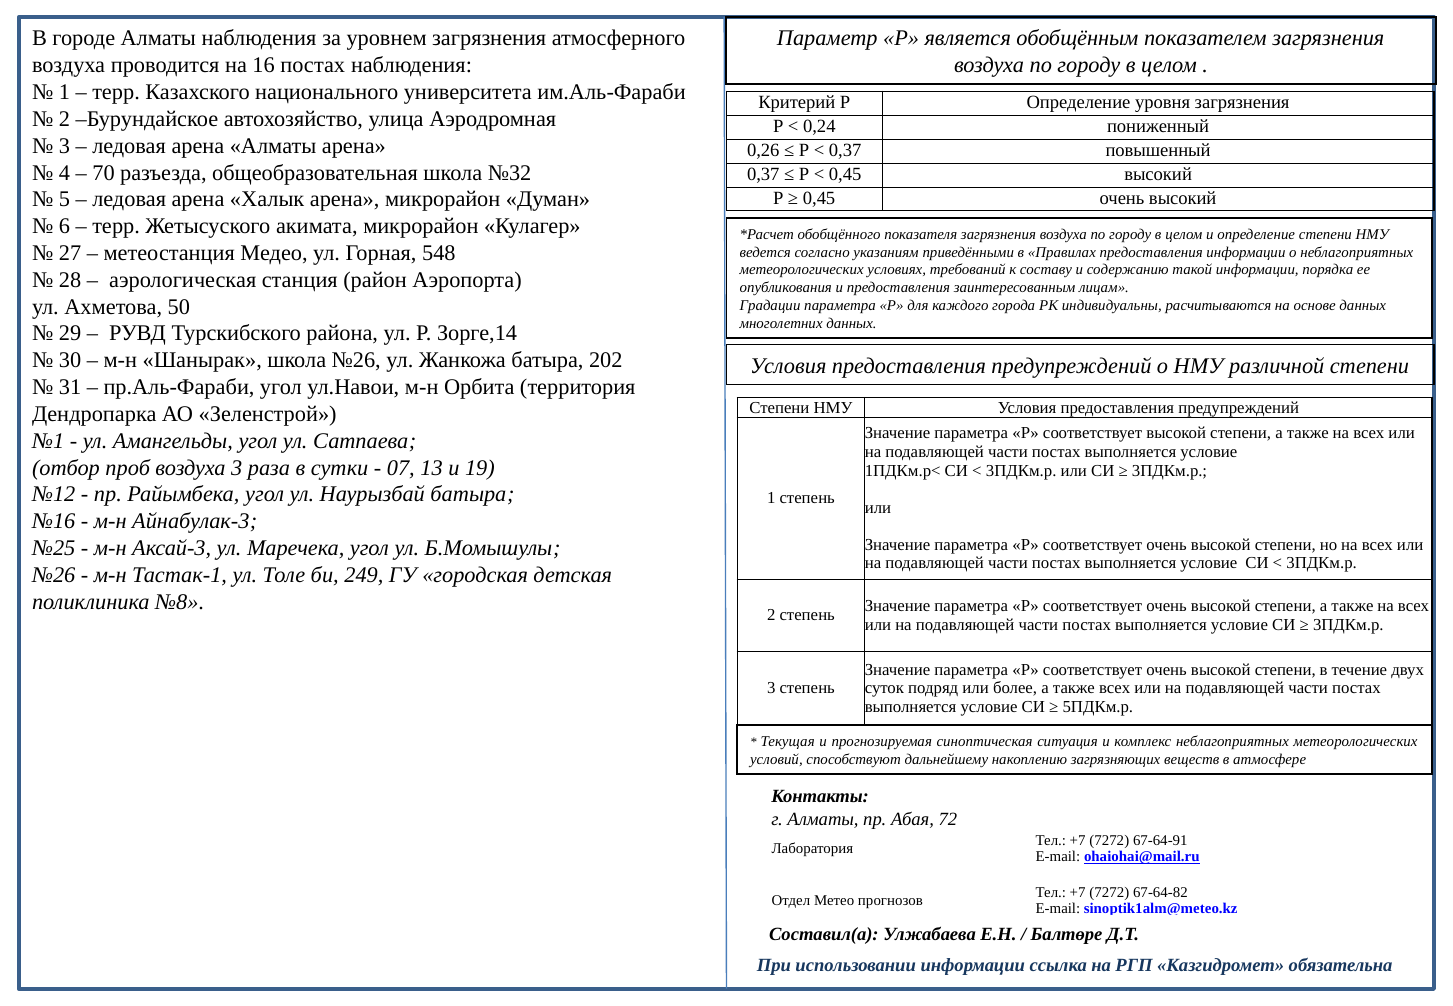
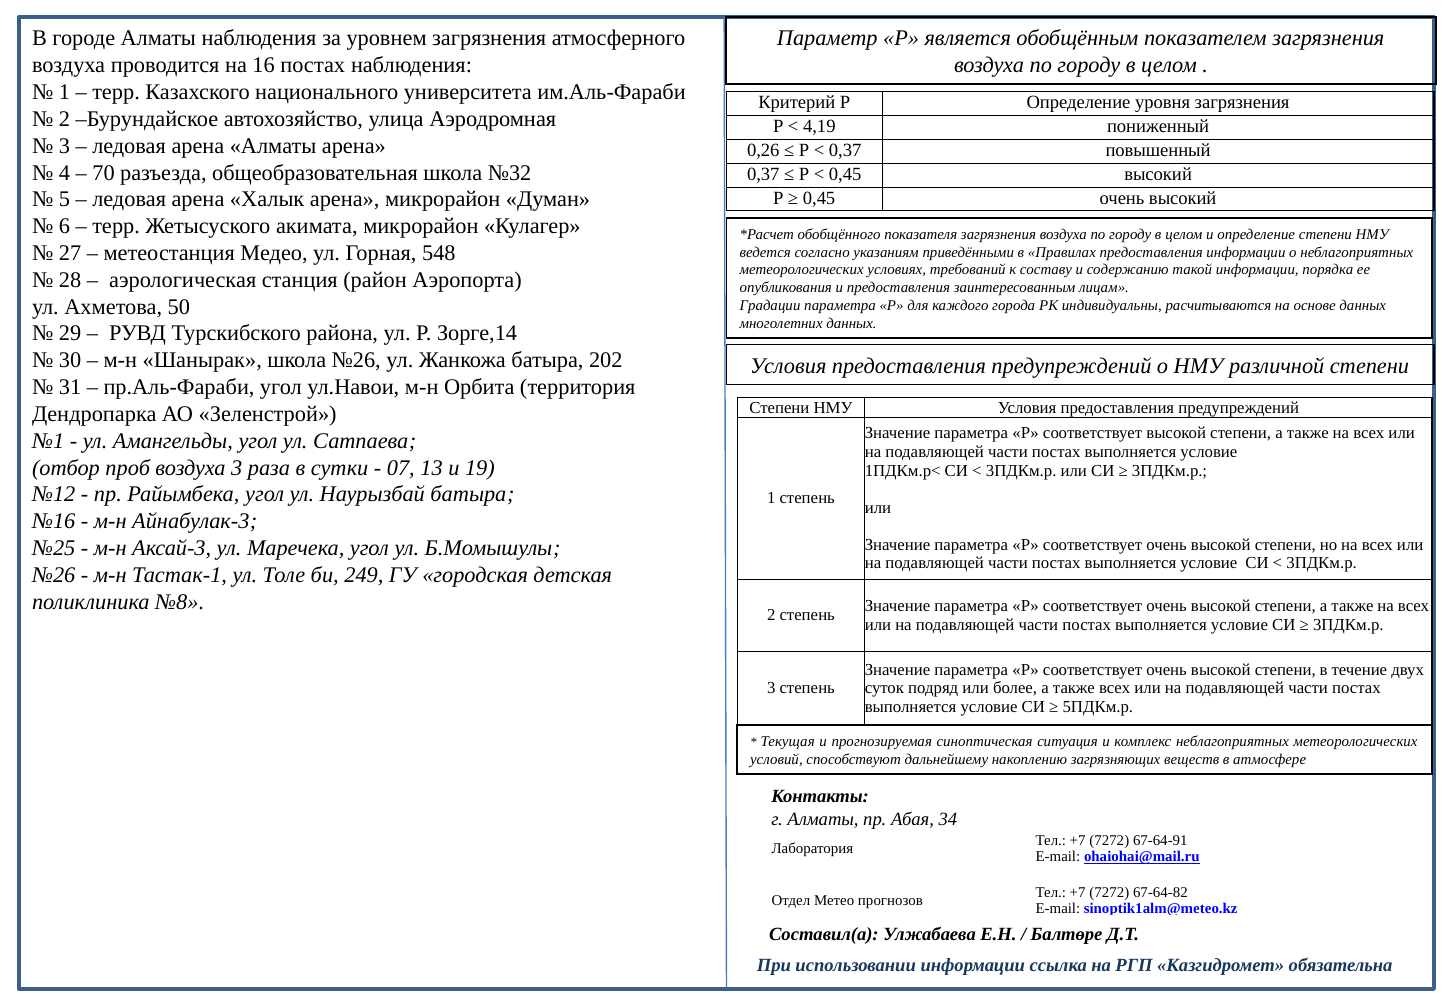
0,24: 0,24 -> 4,19 (819, 127)
72: 72 -> 34 (948, 819)
